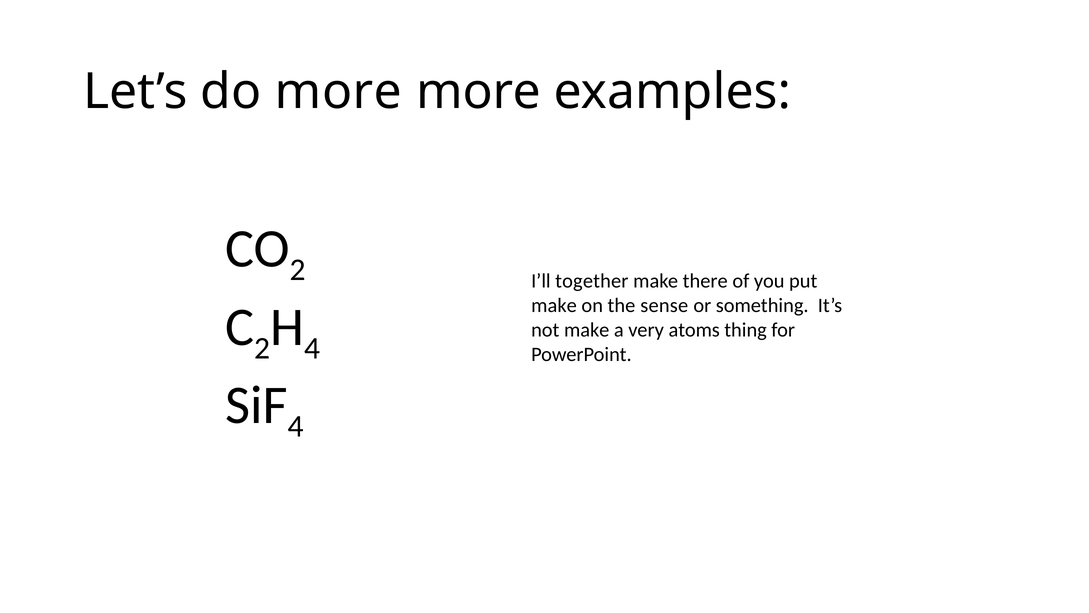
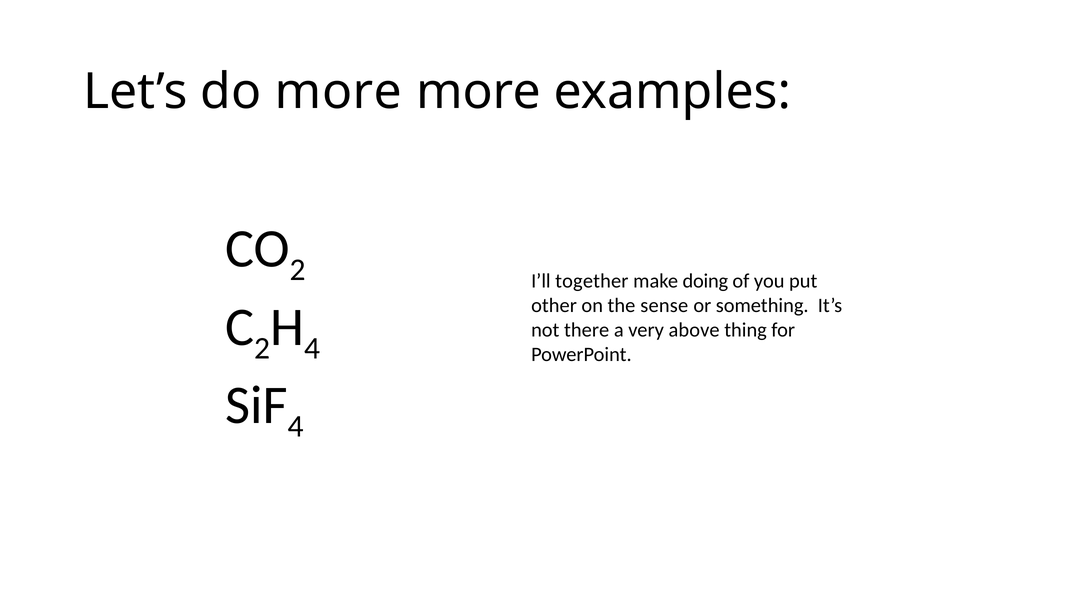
there: there -> doing (705, 281)
make: make -> other (554, 305)
not make: make -> there (587, 330)
atoms: atoms -> above (694, 330)
